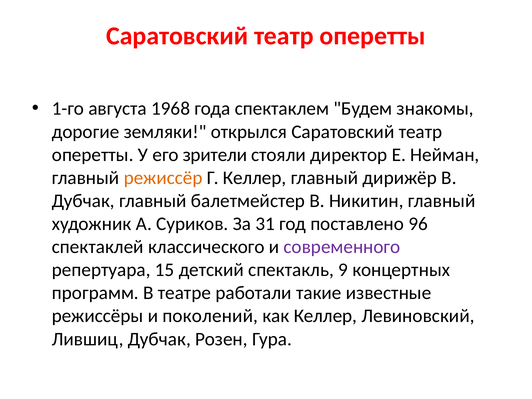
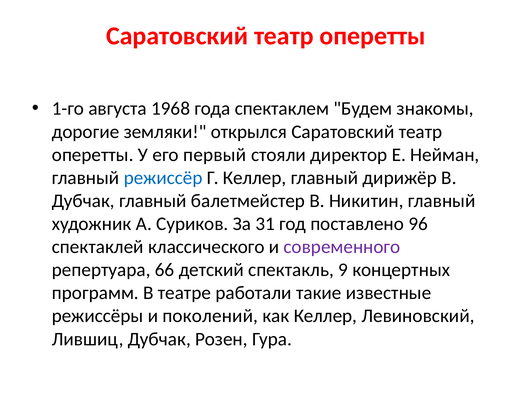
зрители: зрители -> первый (215, 155)
режиссёр colour: orange -> blue (163, 178)
15: 15 -> 66 (165, 270)
